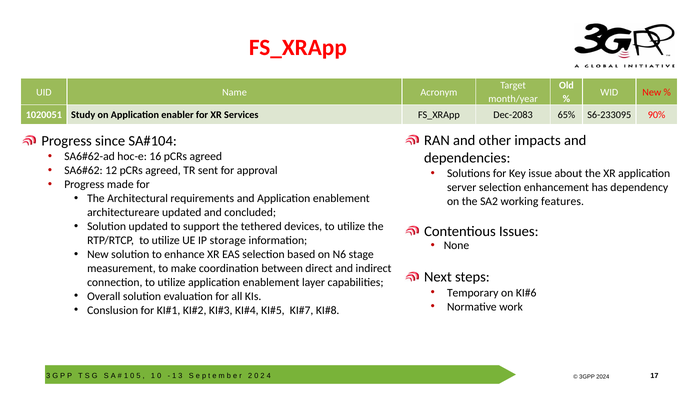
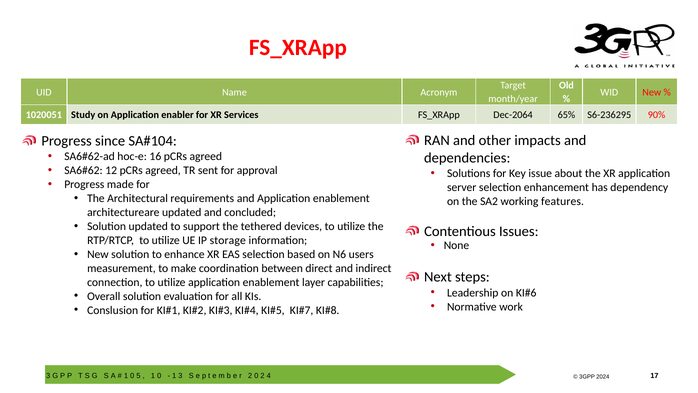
Dec-2083: Dec-2083 -> Dec-2064 (513, 115)
S6-233095: S6-233095 -> S6-236295 (609, 115)
stage: stage -> users (361, 254)
Temporary: Temporary -> Leadership (473, 292)
